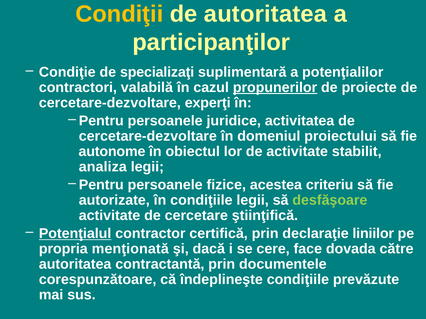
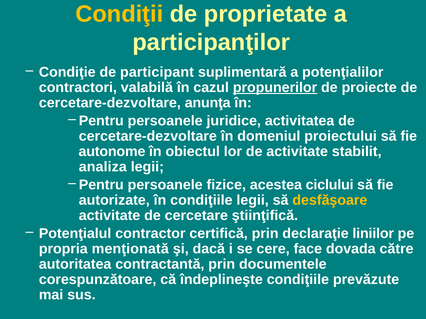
de autoritatea: autoritatea -> proprietate (266, 14)
specializaţi: specializaţi -> participant (157, 72)
experţi: experţi -> anunţa (208, 103)
criteriu: criteriu -> ciclului (330, 185)
desfăşoare colour: light green -> yellow (330, 201)
Potenţialul underline: present -> none (75, 234)
